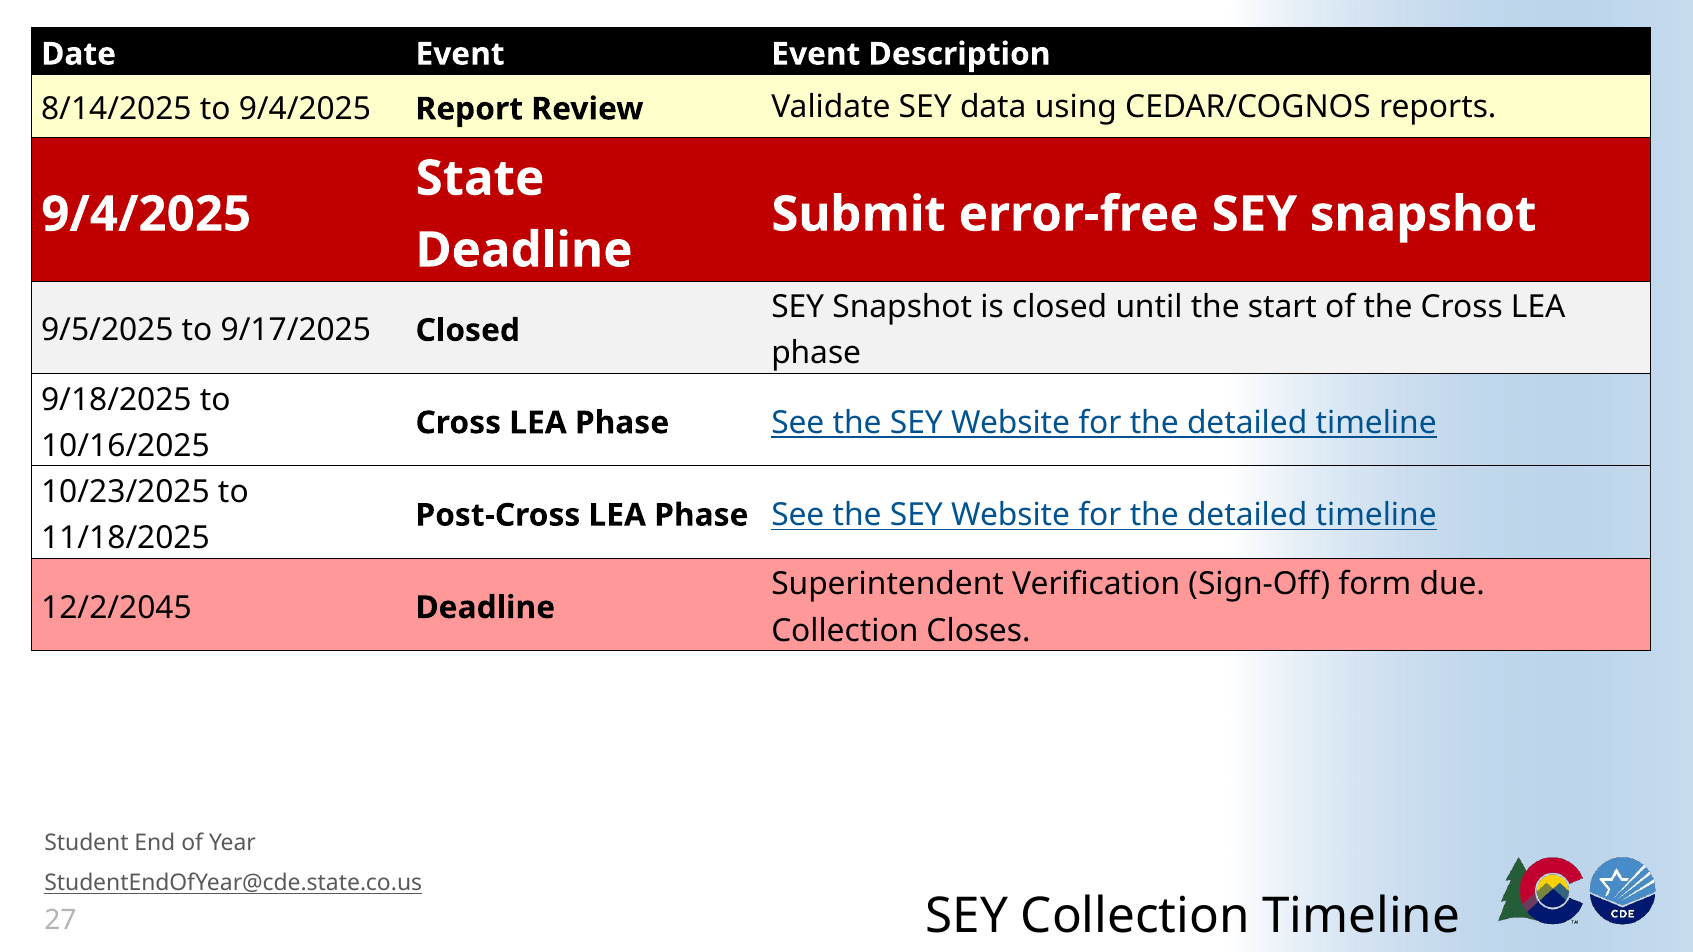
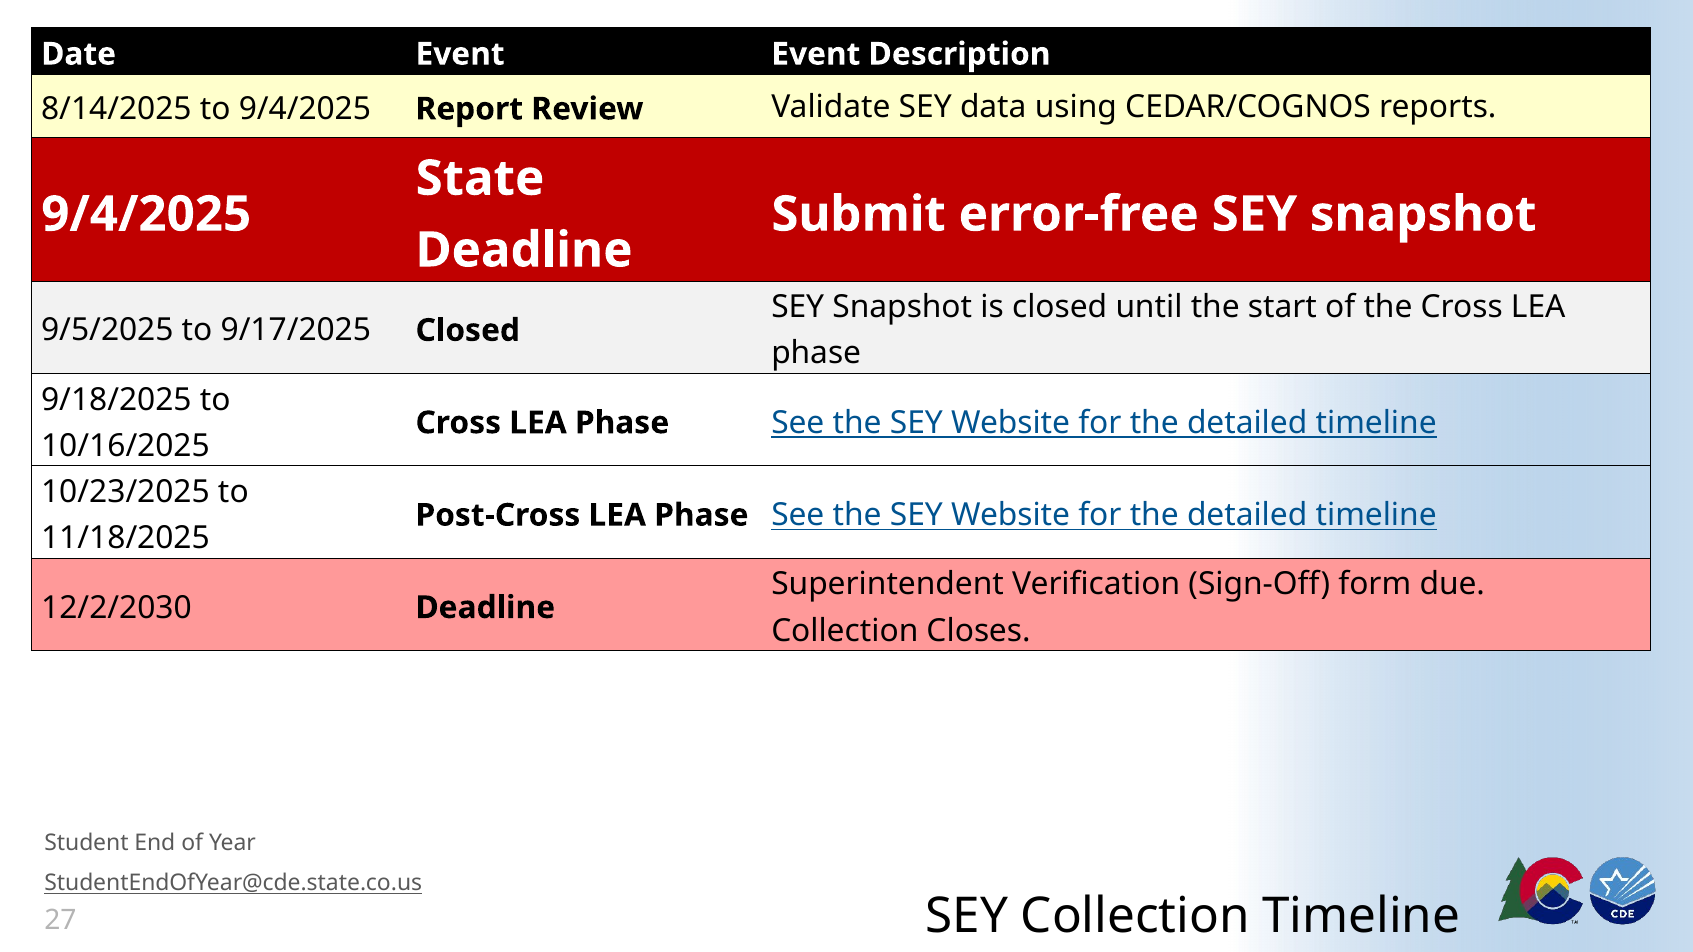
12/2/2045: 12/2/2045 -> 12/2/2030 (116, 608)
